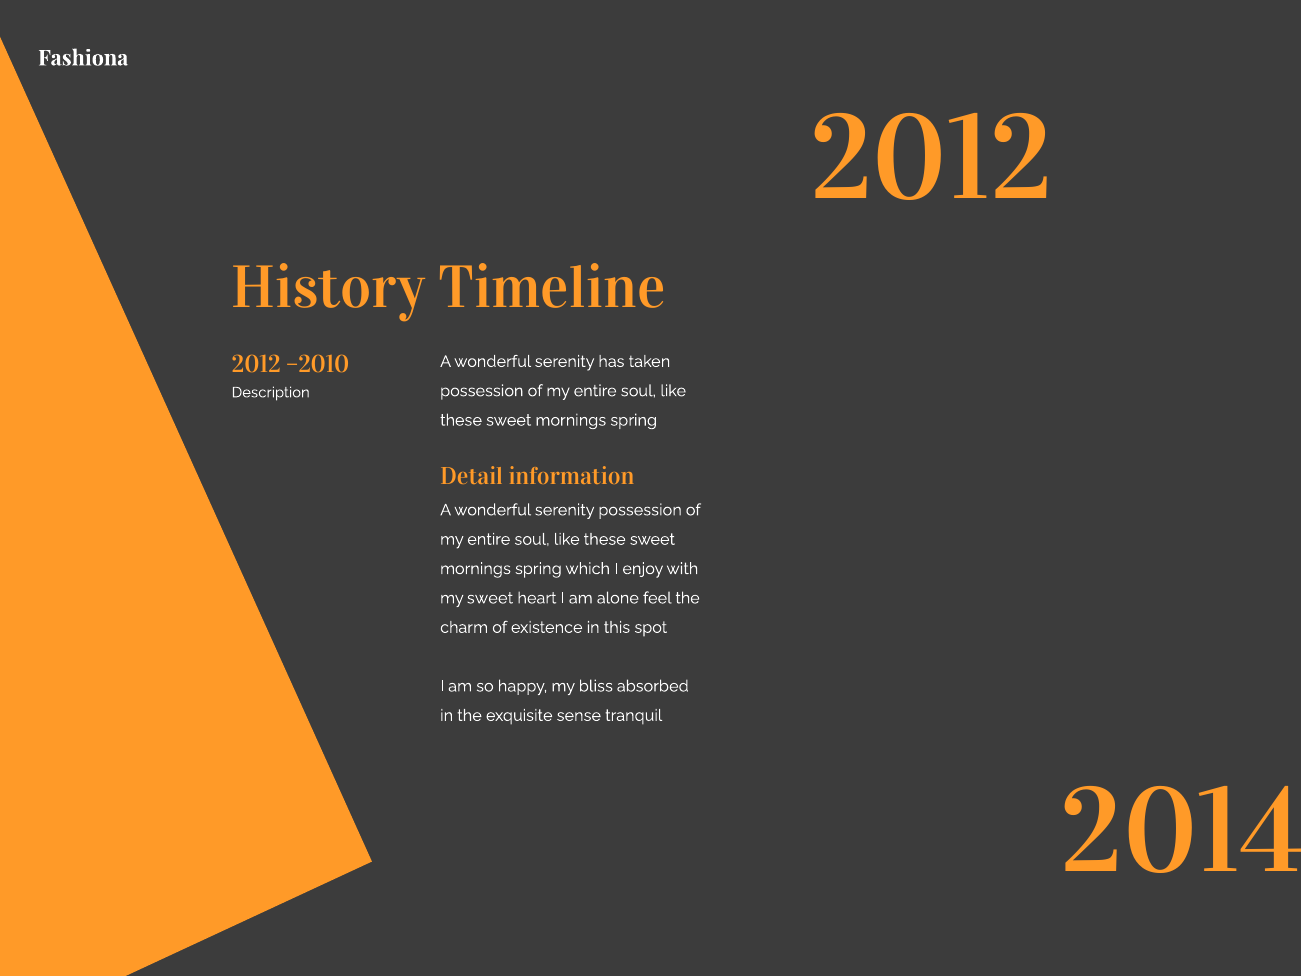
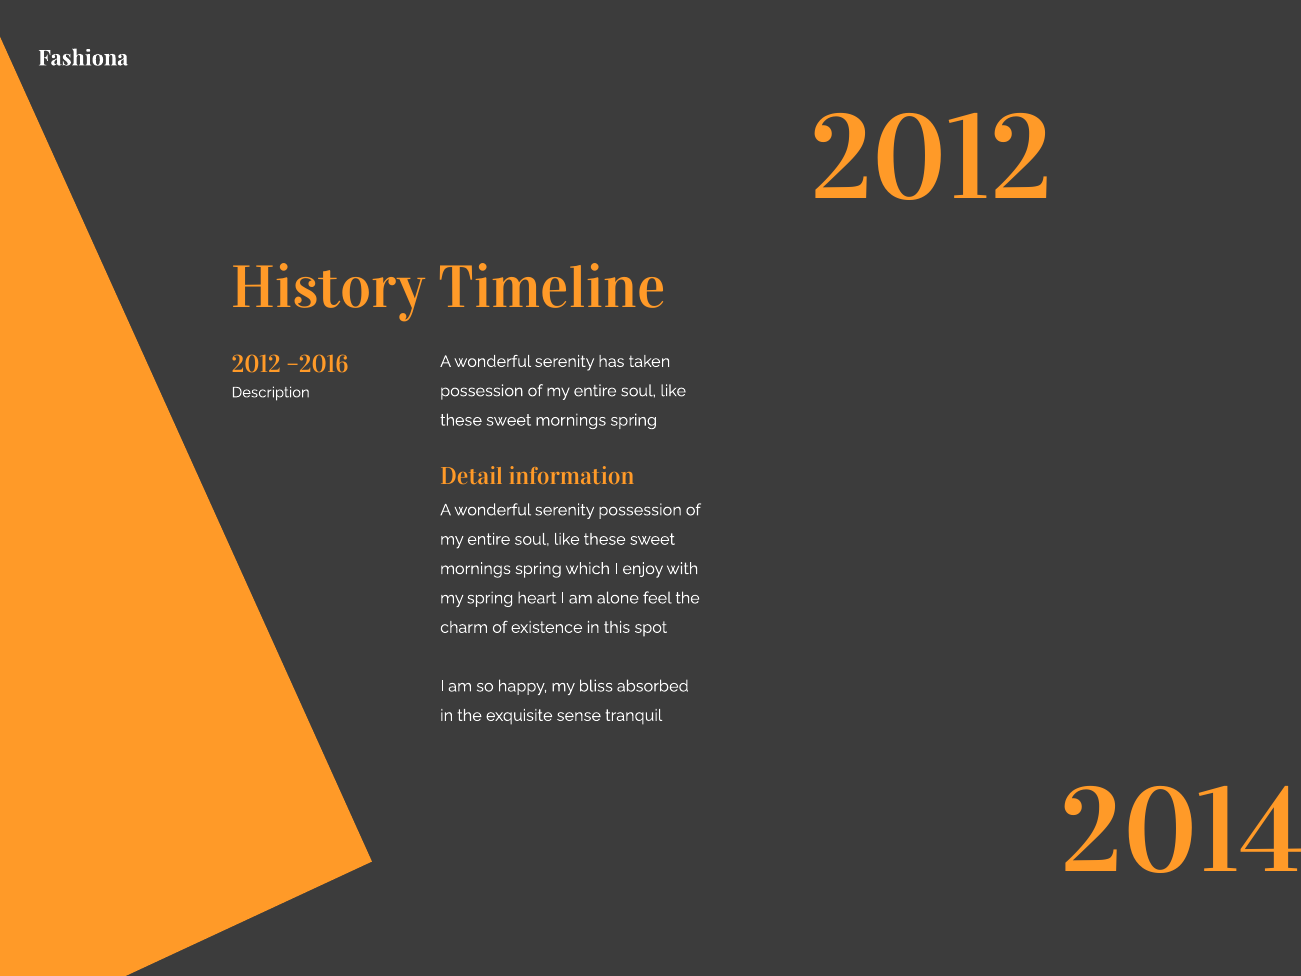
–2010: –2010 -> –2016 (318, 364)
my sweet: sweet -> spring (490, 598)
